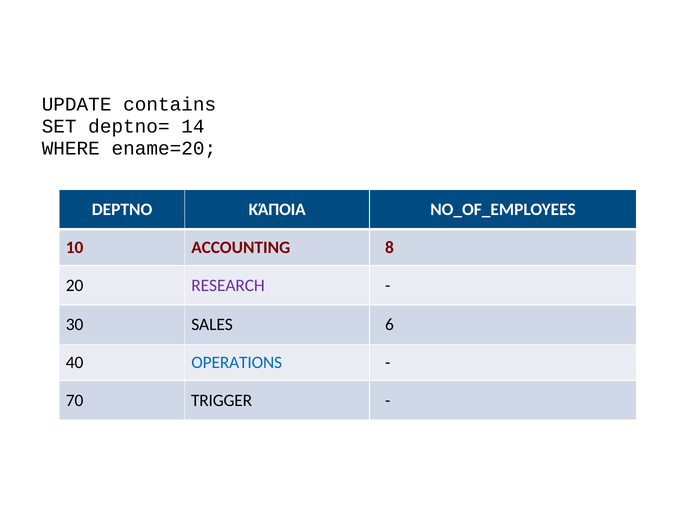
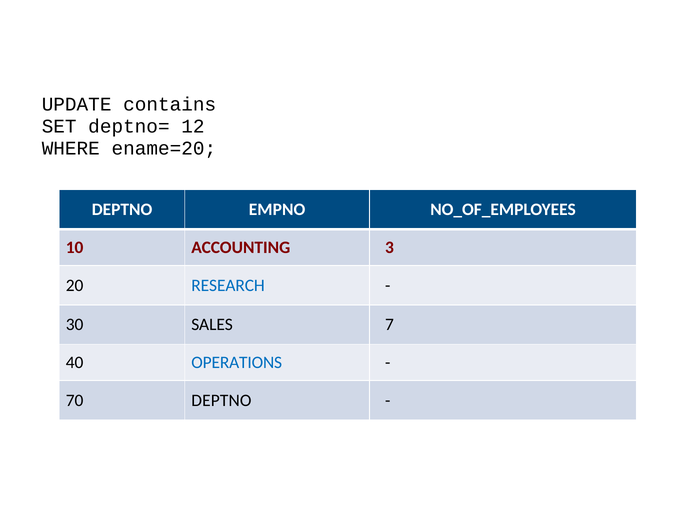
14: 14 -> 12 (193, 126)
ΚΆΠΟΙΑ: ΚΆΠΟΙΑ -> EMPNO (277, 210)
8: 8 -> 3 (390, 248)
RESEARCH colour: purple -> blue (228, 285)
6: 6 -> 7 (390, 325)
70 TRIGGER: TRIGGER -> DEPTNO (221, 400)
